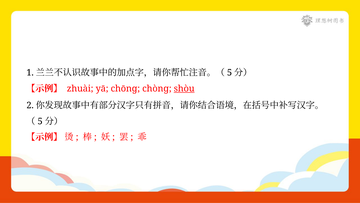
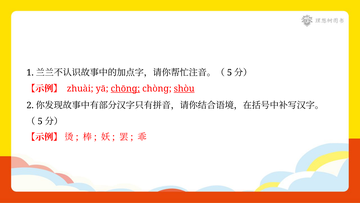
chōnɡ underline: none -> present (125, 88)
